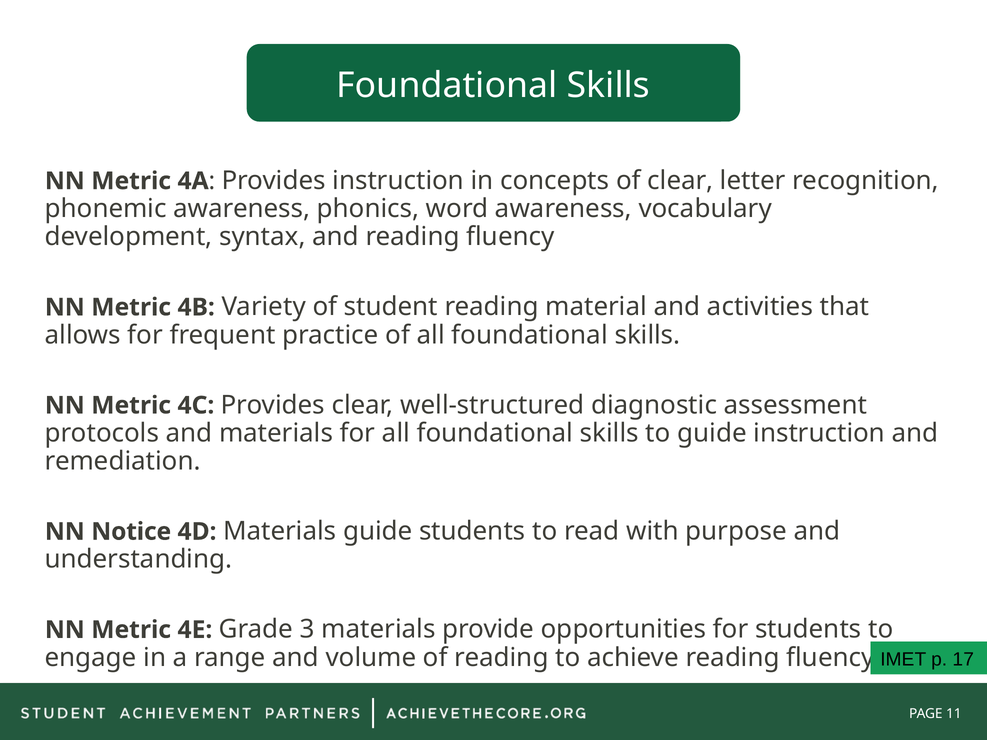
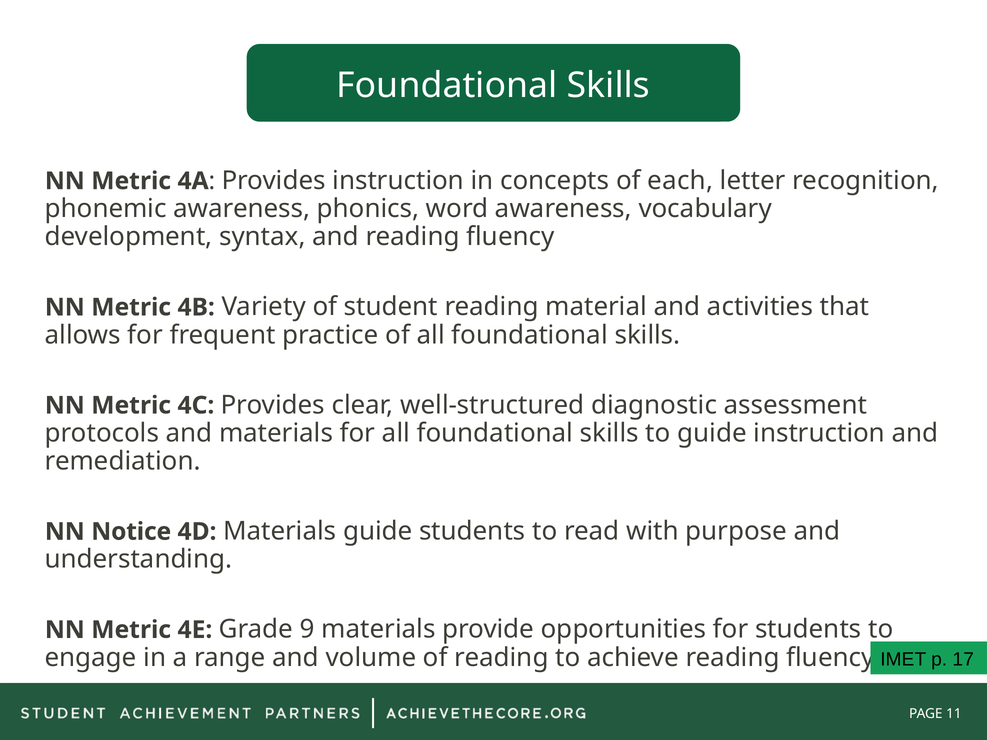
of clear: clear -> each (680, 181)
3: 3 -> 9 (307, 629)
